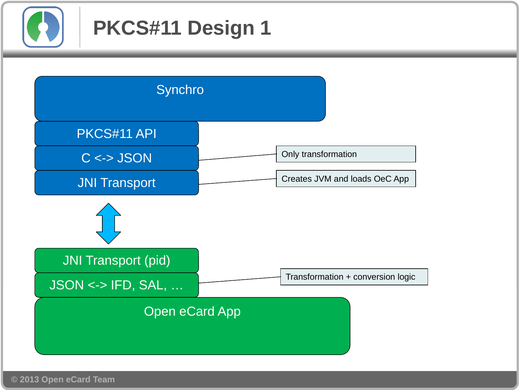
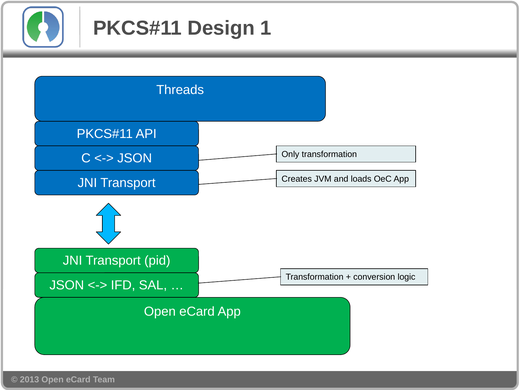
Synchro: Synchro -> Threads (180, 90)
